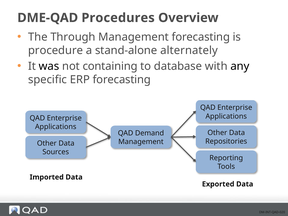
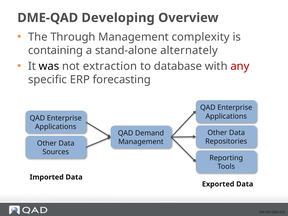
Procedures: Procedures -> Developing (118, 18)
Management forecasting: forecasting -> complexity (201, 37)
procedure: procedure -> containing (56, 50)
containing: containing -> extraction (110, 66)
any colour: black -> red (240, 66)
